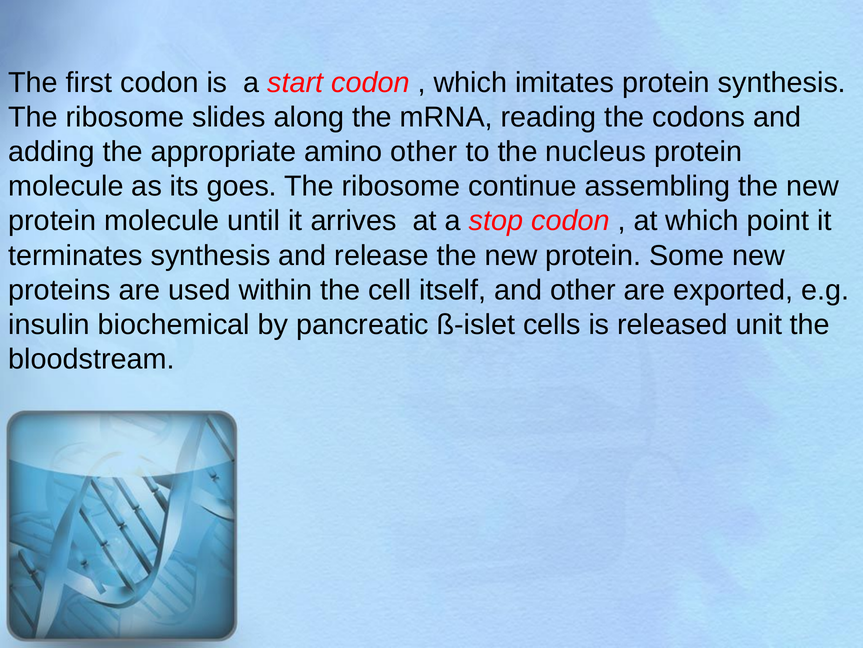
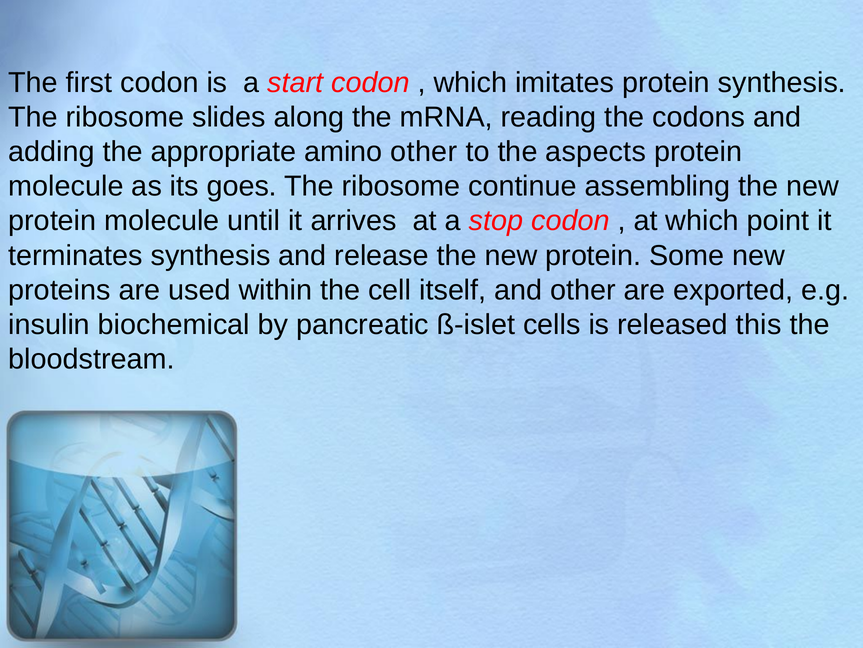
nucleus: nucleus -> aspects (596, 152)
unit: unit -> this (759, 324)
